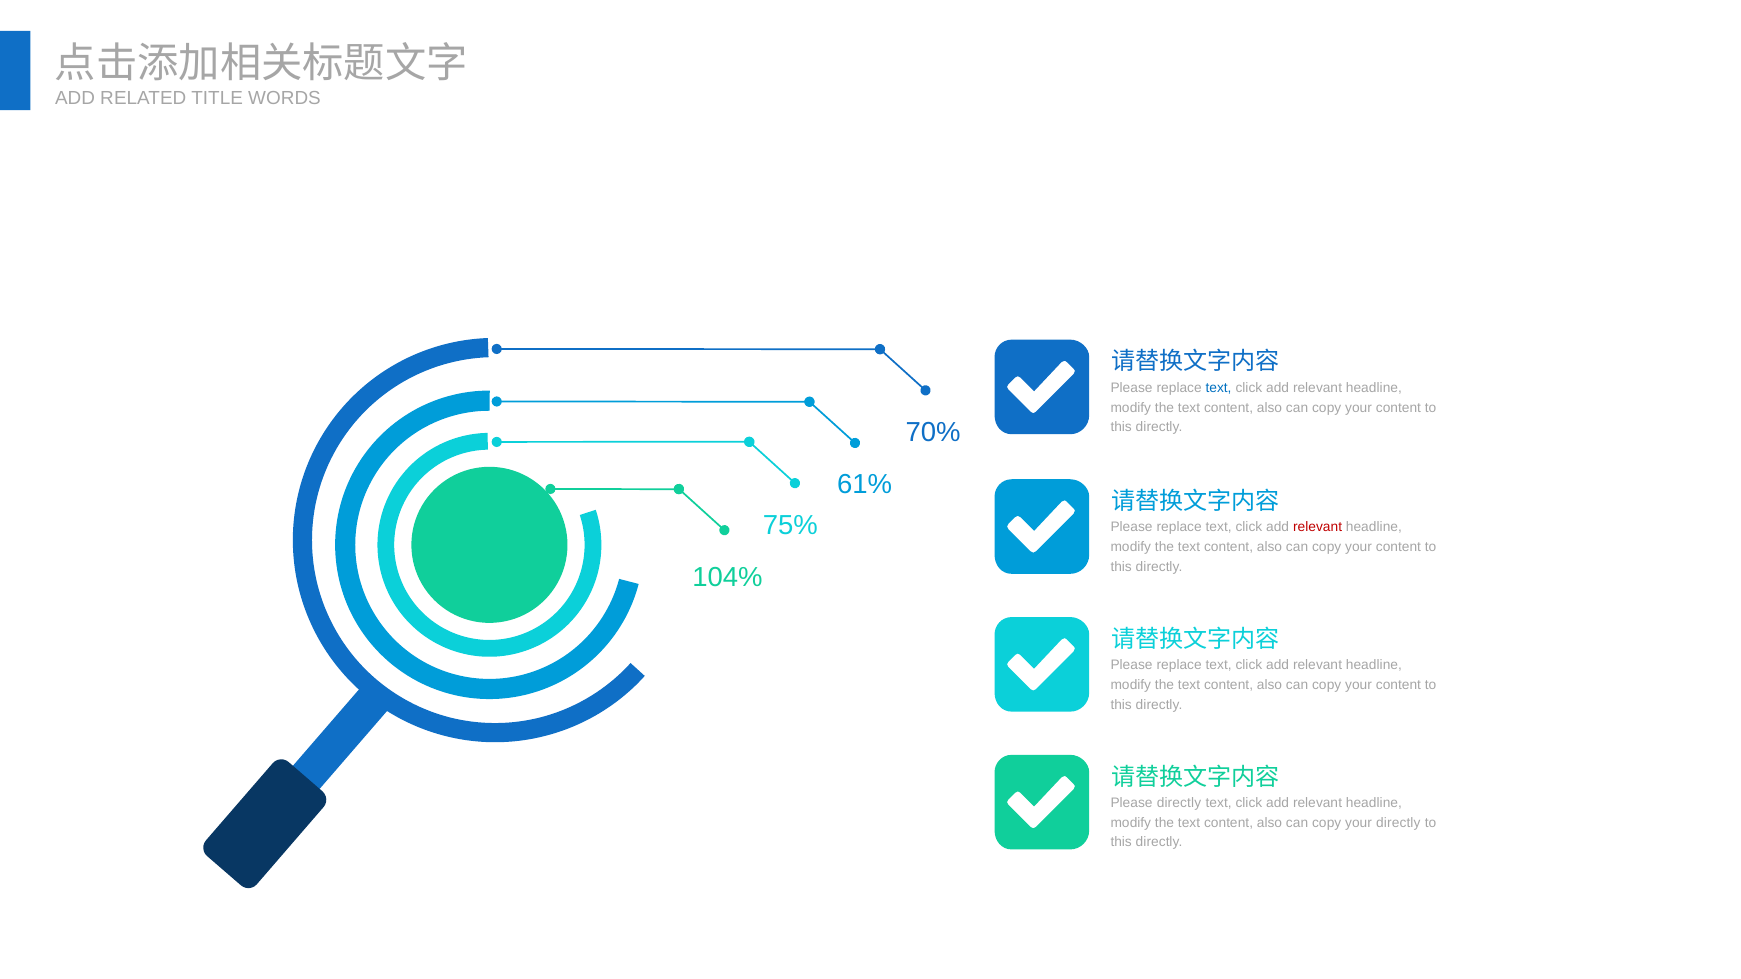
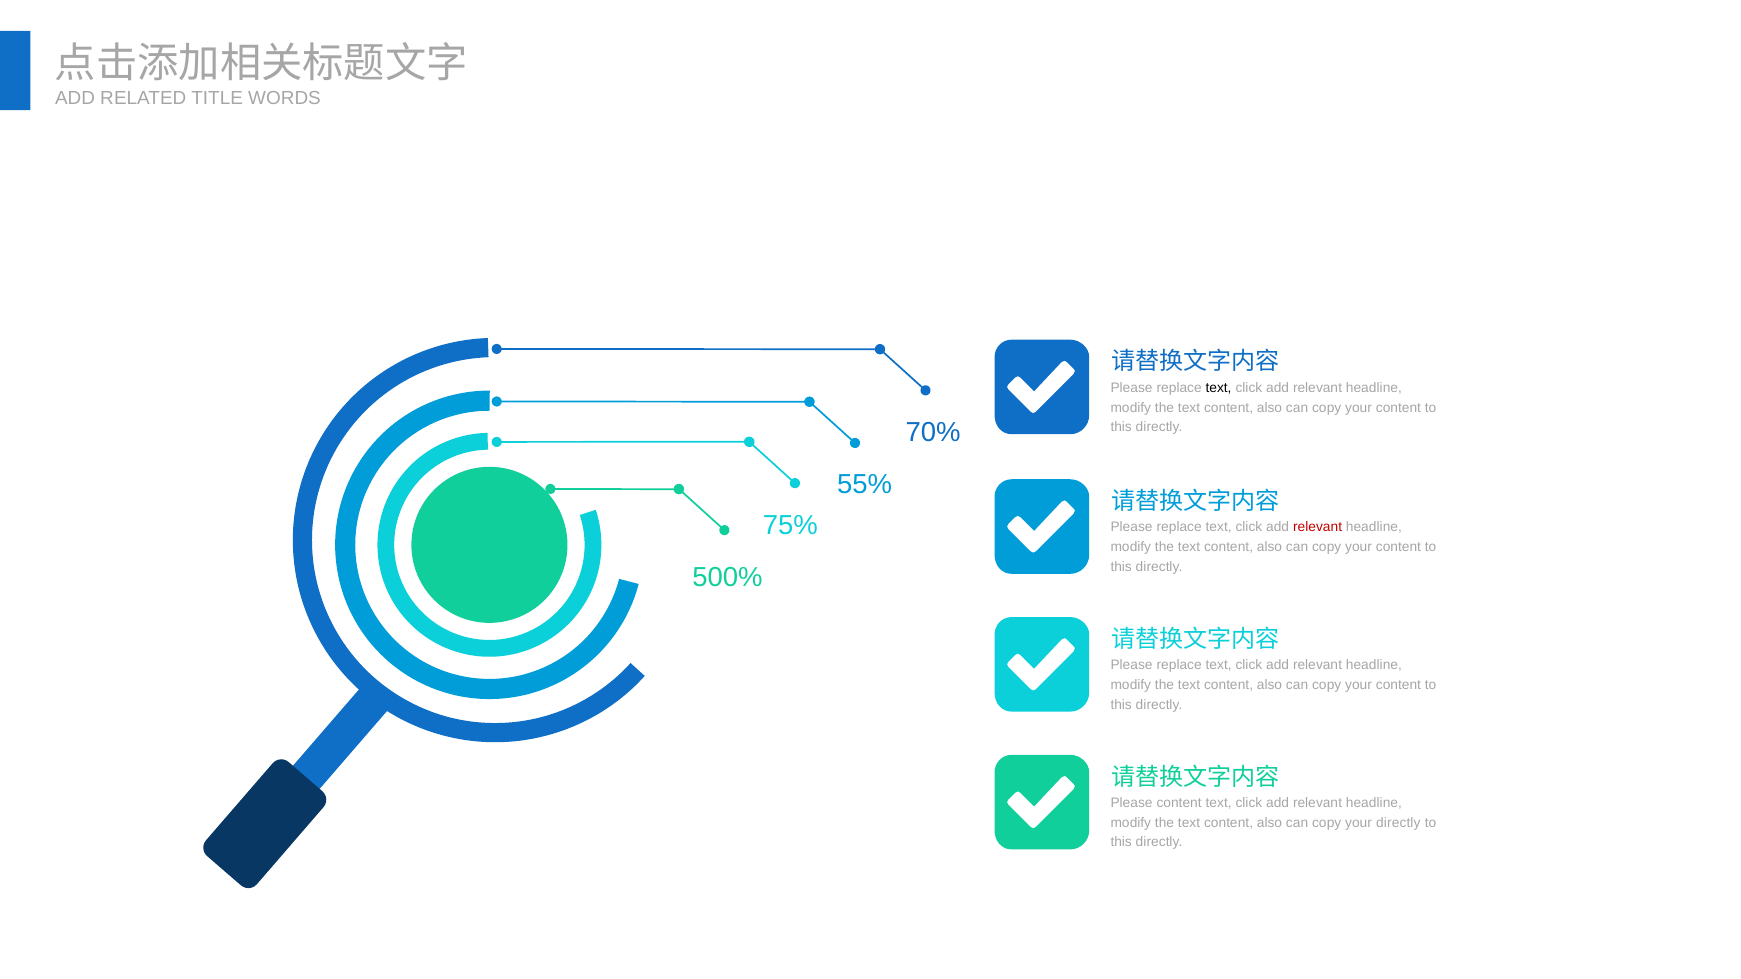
text colour: blue -> black (1219, 388)
61%: 61% -> 55% (865, 485)
104%: 104% -> 500% (727, 577)
Please directly: directly -> content (1179, 803)
